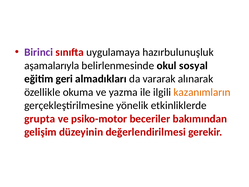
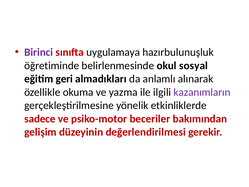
aşamalarıyla: aşamalarıyla -> öğretiminde (52, 66)
vararak: vararak -> anlamlı (159, 79)
kazanımların colour: orange -> purple (202, 92)
grupta: grupta -> sadece (40, 119)
